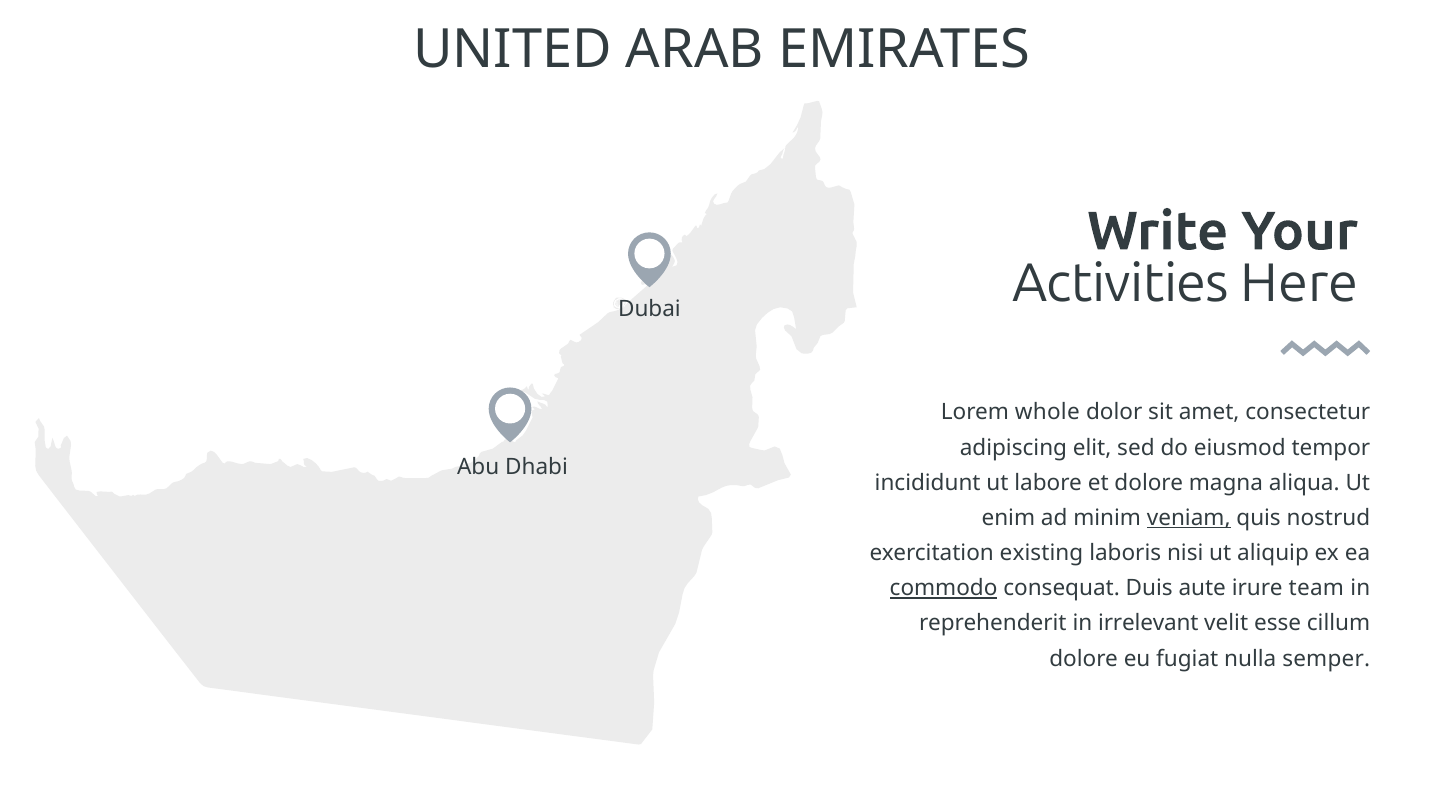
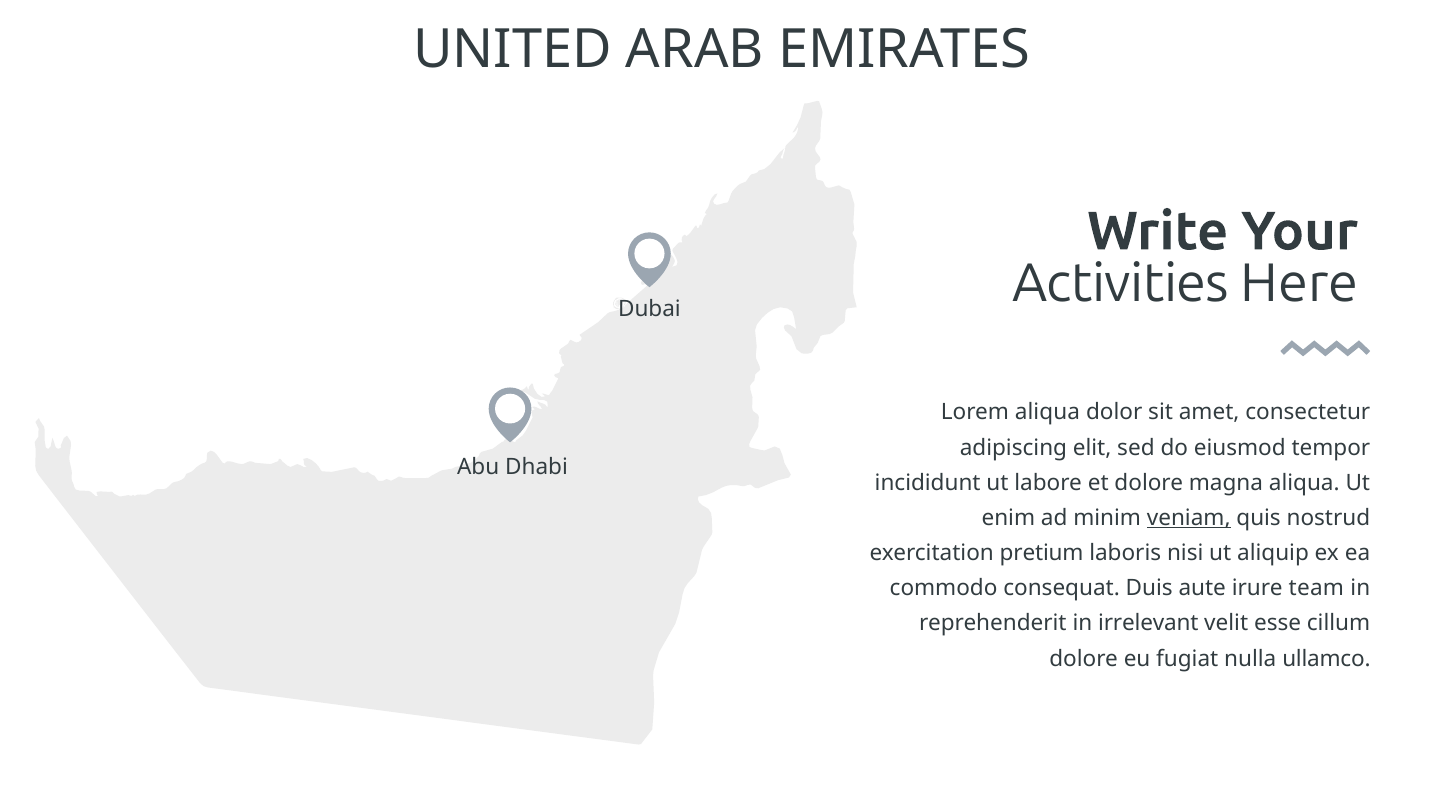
Lorem whole: whole -> aliqua (1047, 413)
existing: existing -> pretium (1042, 553)
commodo underline: present -> none (944, 589)
semper: semper -> ullamco (1326, 659)
